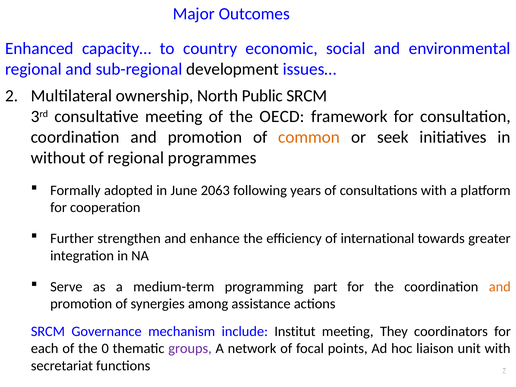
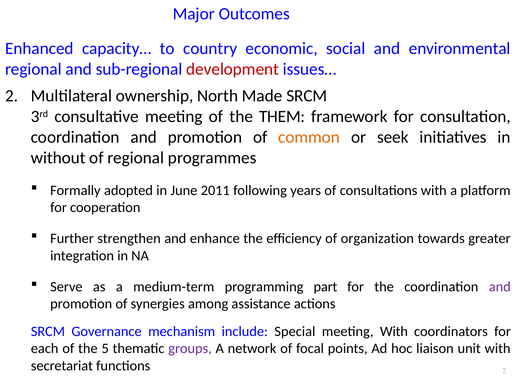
development colour: black -> red (233, 69)
Public: Public -> Made (262, 96)
OECD: OECD -> THEM (282, 117)
2063: 2063 -> 2011 (215, 190)
international: international -> organization (377, 238)
and colour: orange -> purple (500, 287)
Institut: Institut -> Special (295, 331)
meeting They: They -> With (394, 331)
0: 0 -> 5 (105, 349)
